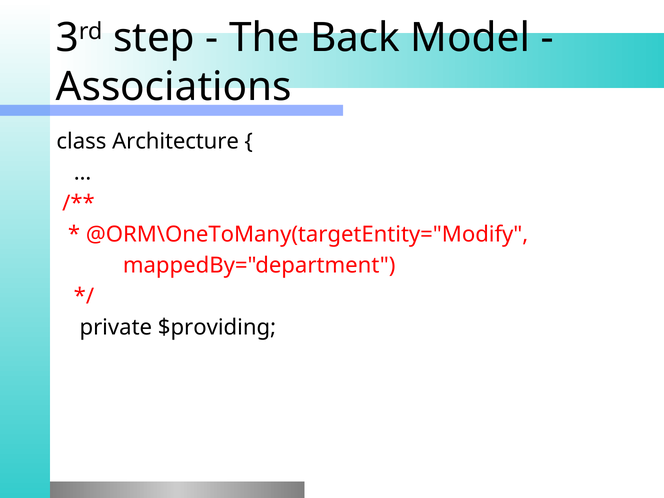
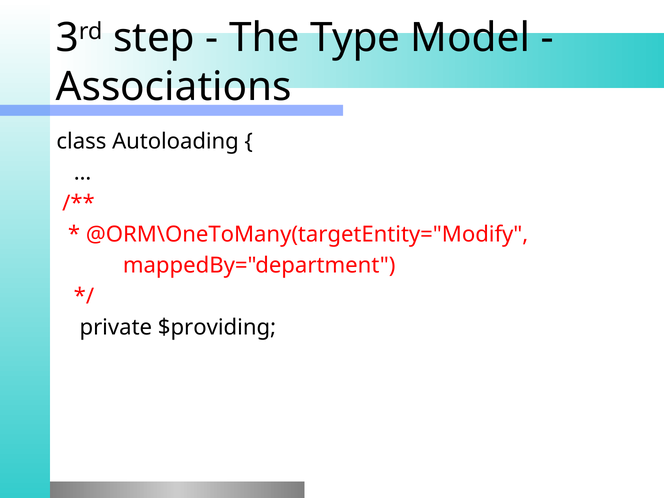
Back: Back -> Type (355, 38)
Architecture: Architecture -> Autoloading (176, 142)
